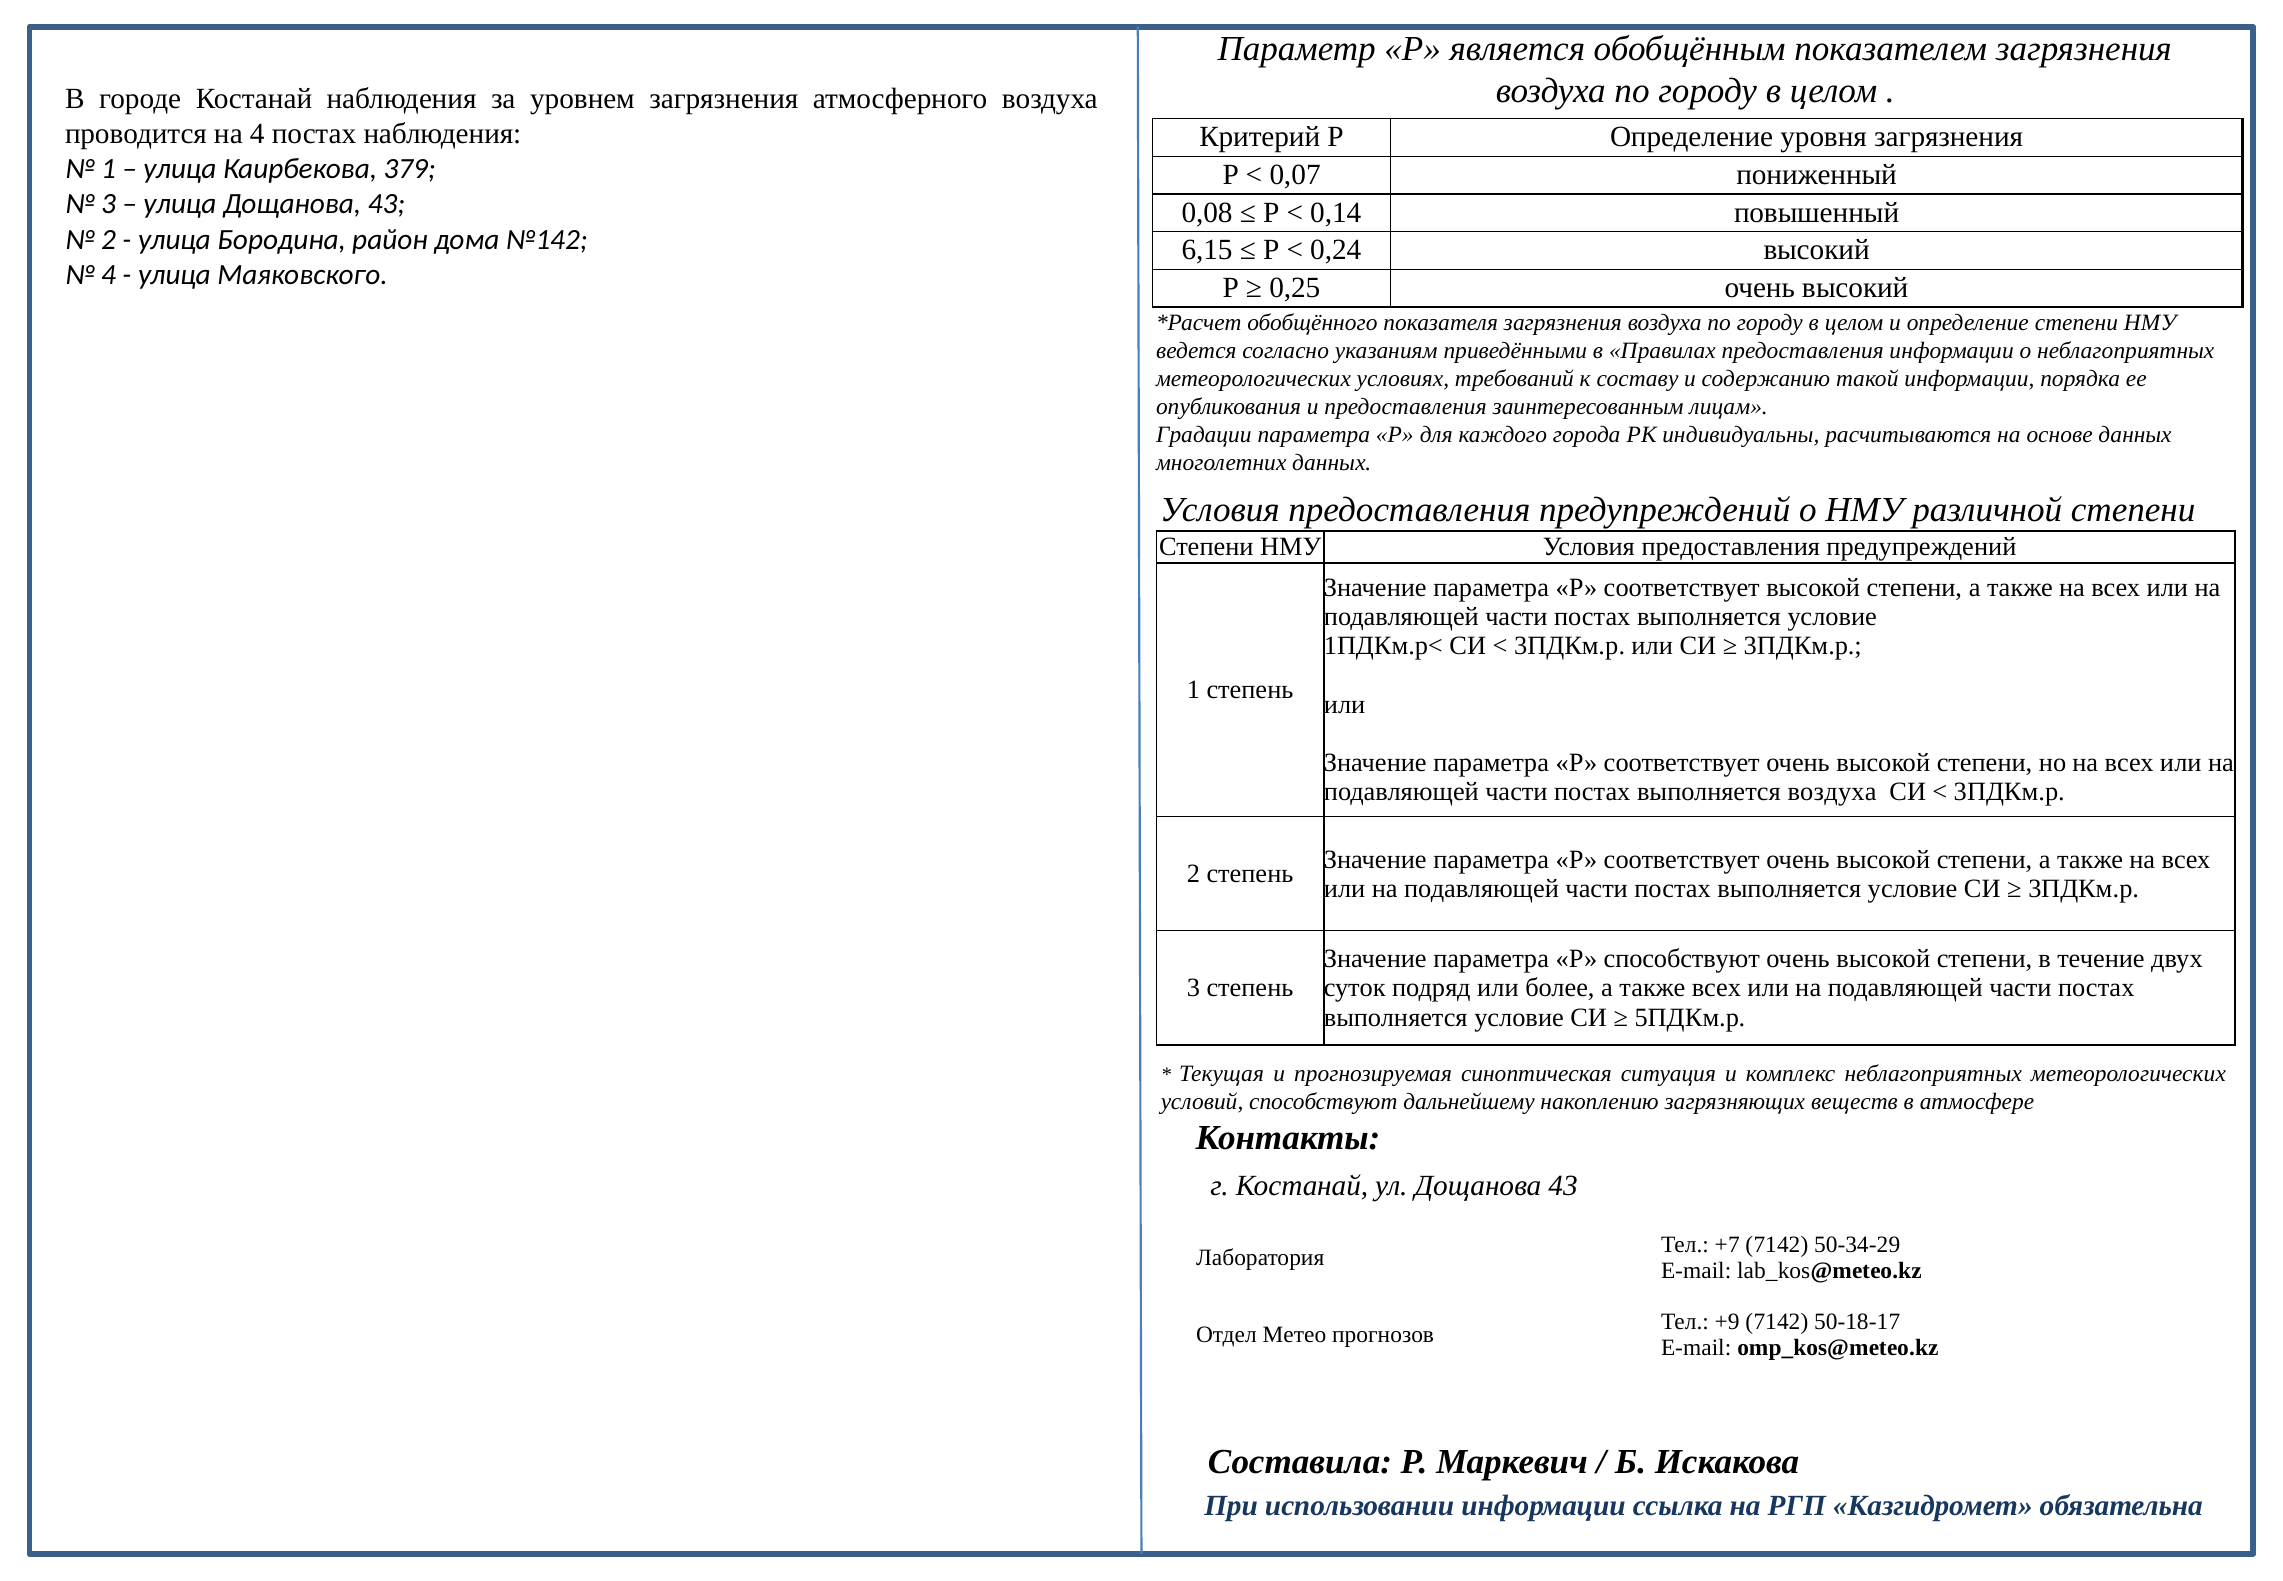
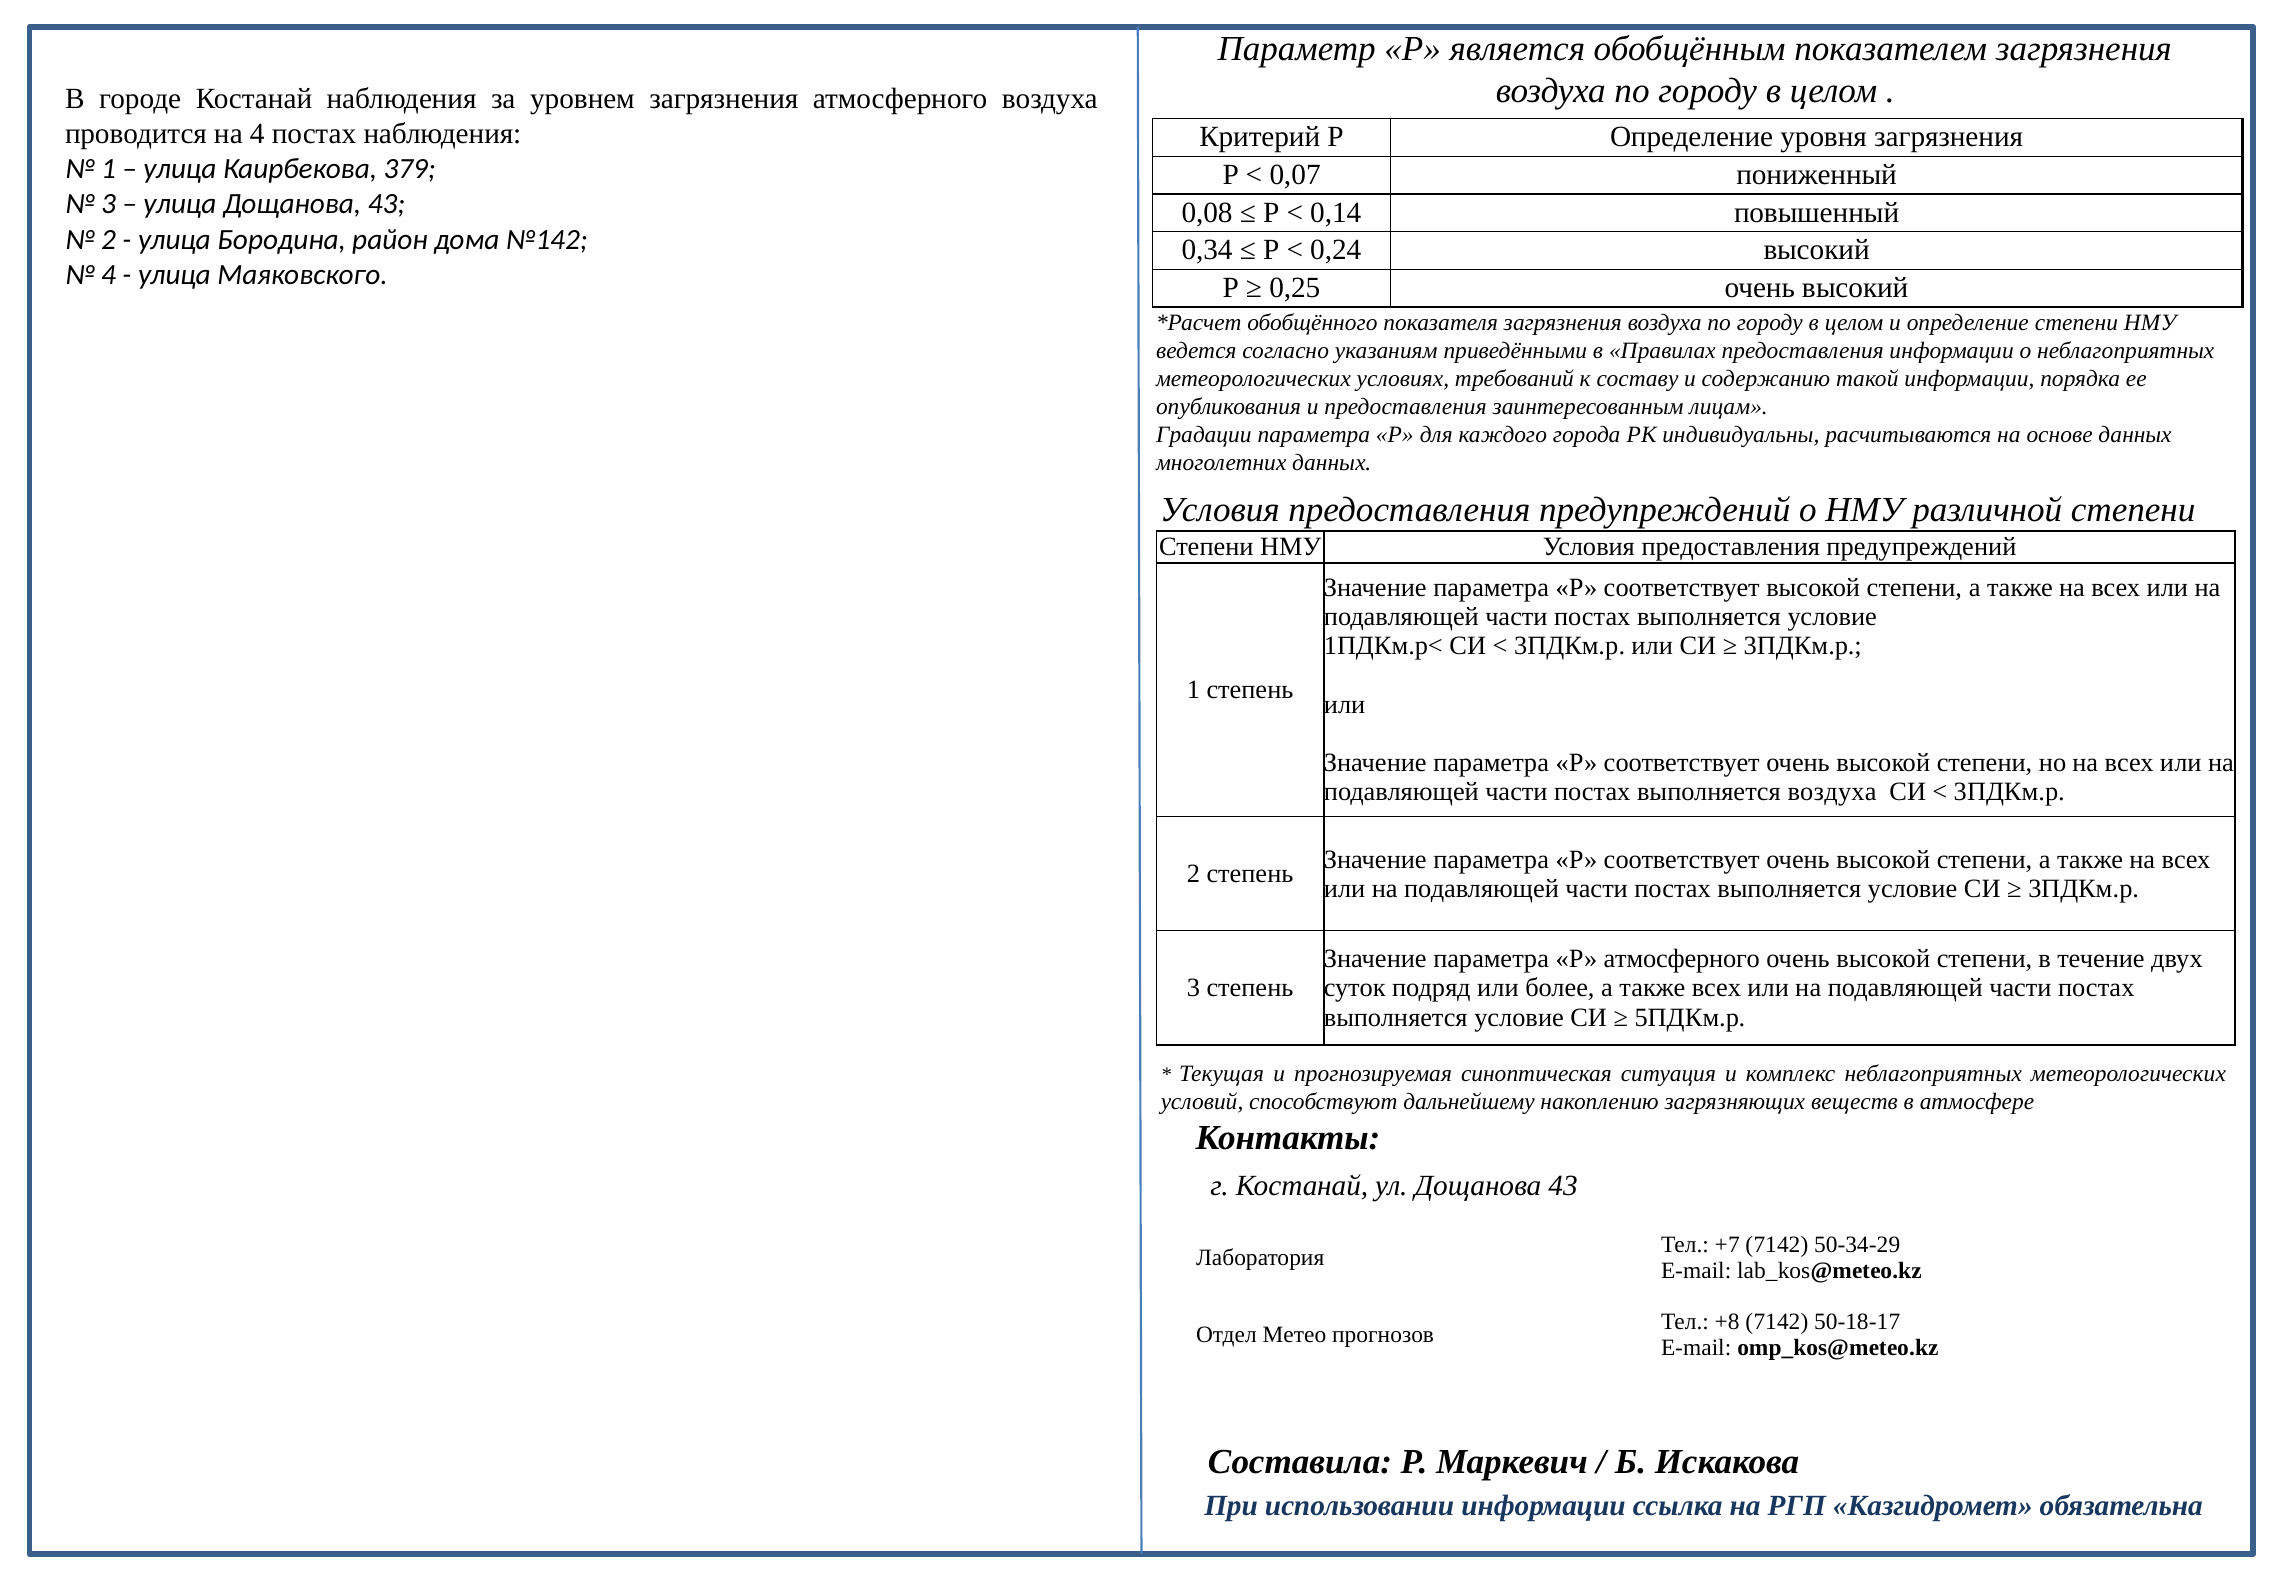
6,15: 6,15 -> 0,34 (1207, 250)
Р способствуют: способствуют -> атмосферного (1682, 959)
+9: +9 -> +8 (1727, 1322)
